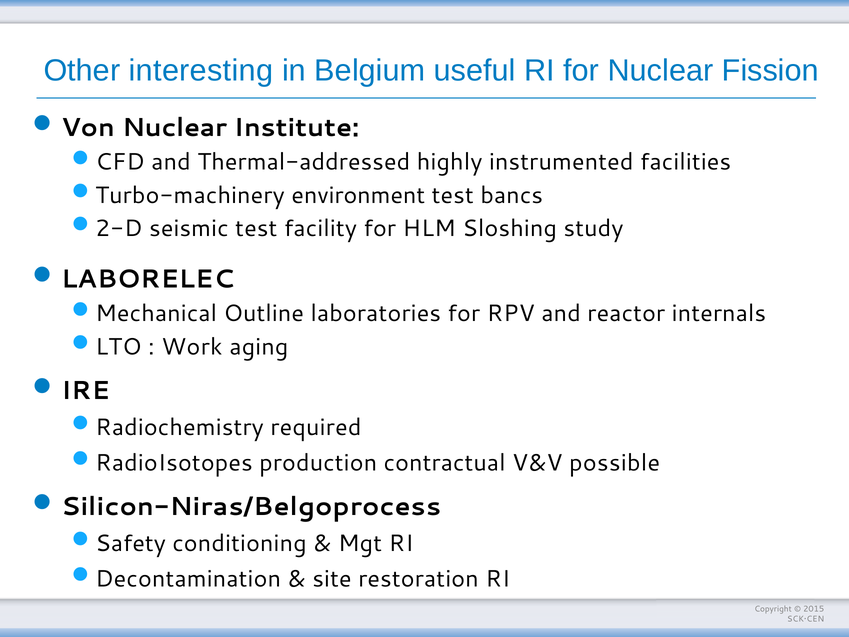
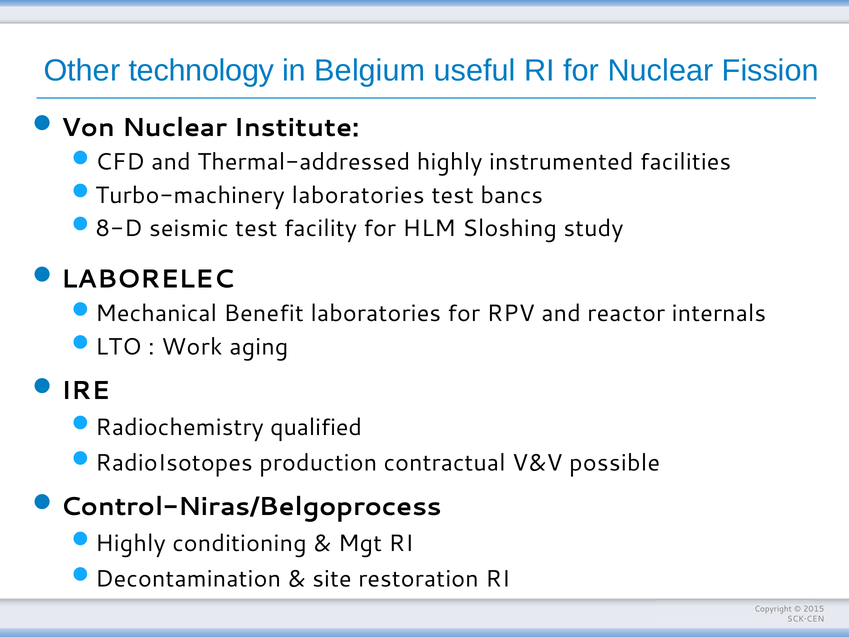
interesting: interesting -> technology (201, 70)
Turbo-machinery environment: environment -> laboratories (358, 195)
2-D: 2-D -> 8-D (119, 228)
Outline: Outline -> Benefit (264, 314)
required: required -> qualified (316, 427)
Silicon-Niras/Belgoprocess: Silicon-Niras/Belgoprocess -> Control-Niras/Belgoprocess (251, 507)
Safety: Safety -> Highly (130, 543)
